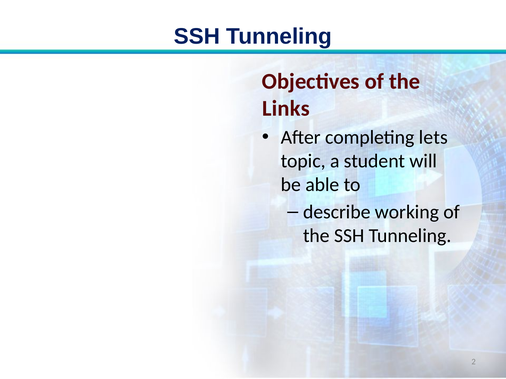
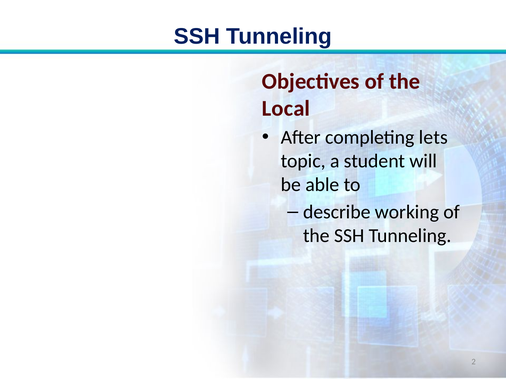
Links: Links -> Local (286, 109)
